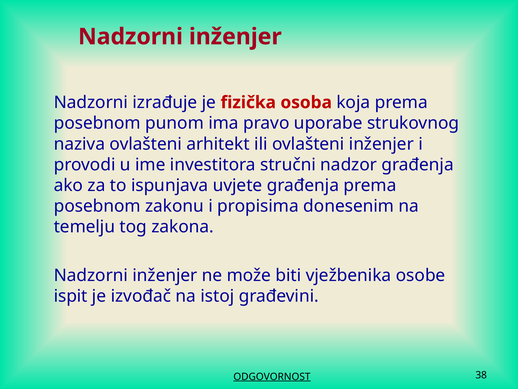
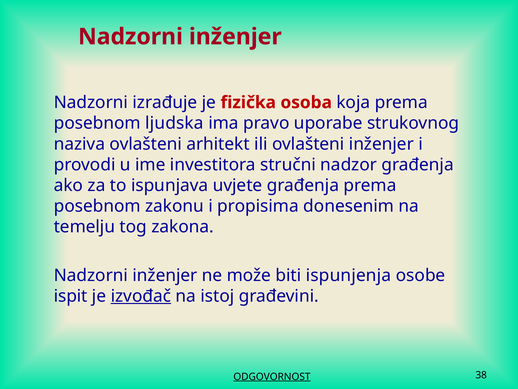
punom: punom -> ljudska (174, 123)
vježbenika: vježbenika -> ispunjenja (348, 275)
izvođač underline: none -> present (141, 296)
